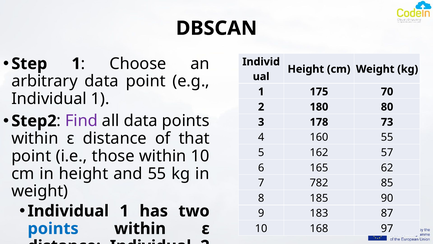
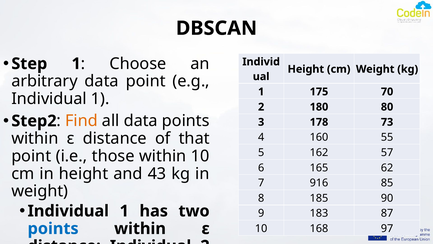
Find colour: purple -> orange (81, 121)
and 55: 55 -> 43 (157, 173)
782: 782 -> 916 (319, 183)
